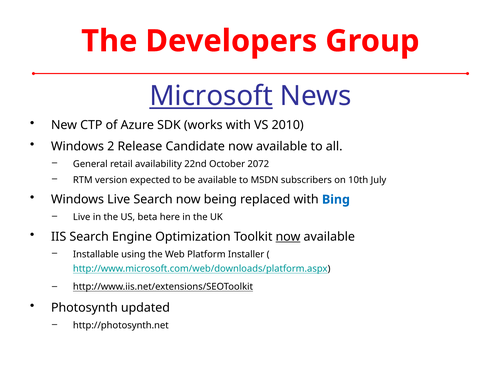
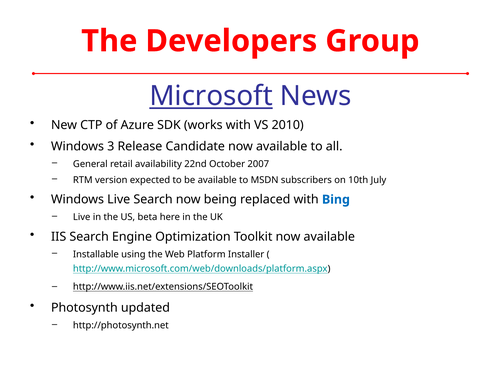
2: 2 -> 3 (111, 146)
2072: 2072 -> 2007 (258, 164)
now underline: present -> none (288, 237)
